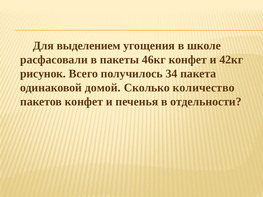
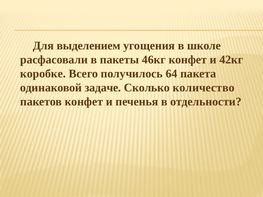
рисунок: рисунок -> коробке (43, 74)
34: 34 -> 64 (171, 74)
домой: домой -> задаче (103, 88)
